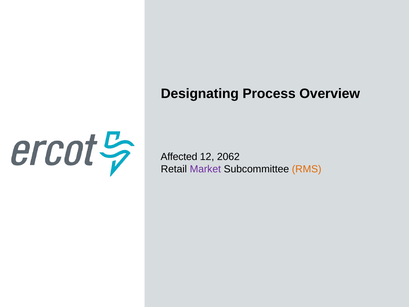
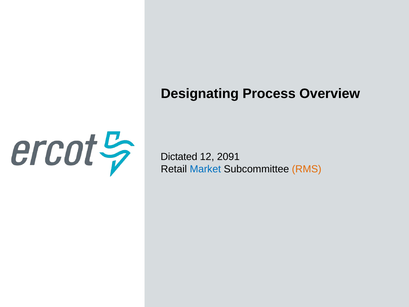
Affected: Affected -> Dictated (179, 157)
2062: 2062 -> 2091 (228, 157)
Market colour: purple -> blue (205, 169)
